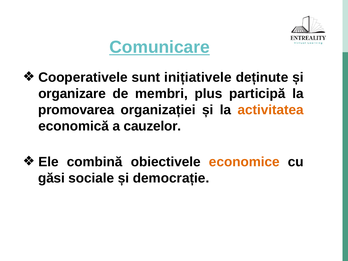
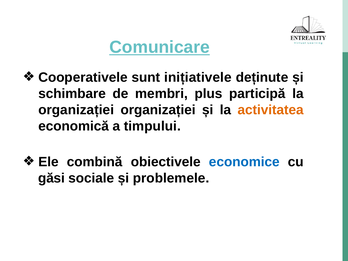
organizare: organizare -> schimbare (72, 94)
promovarea: promovarea -> organizației (76, 110)
cauzelor: cauzelor -> timpului (152, 126)
economice colour: orange -> blue (244, 162)
democrație: democrație -> problemele (171, 178)
